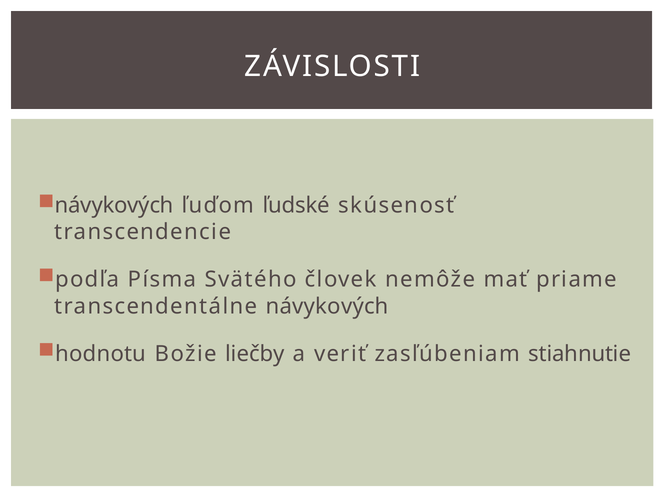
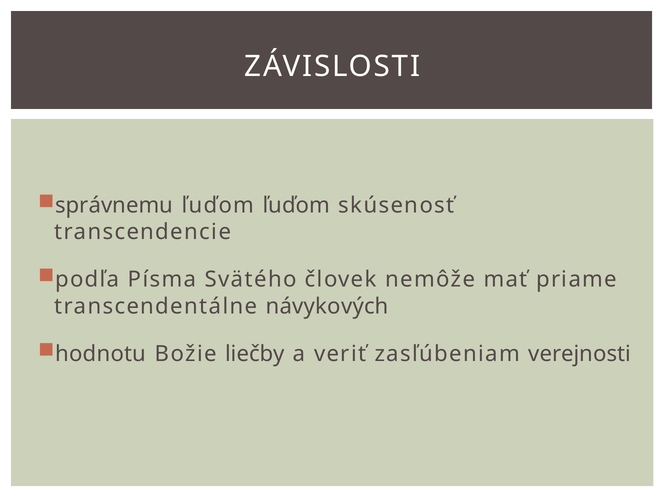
návykových: návykových -> správnemu (114, 205)
ľuďom ľudské: ľudské -> ľuďom (296, 205)
stiahnutie: stiahnutie -> verejnosti (580, 354)
